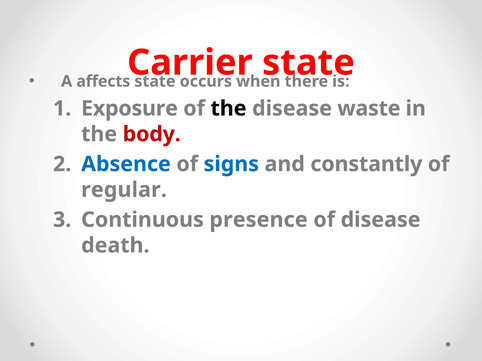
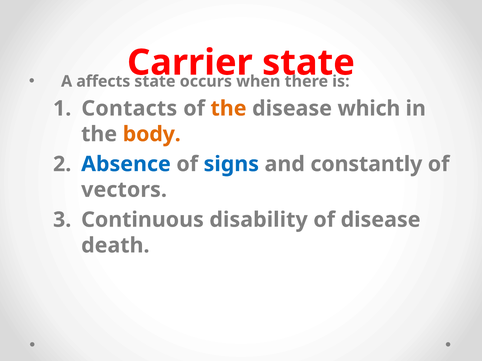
Exposure: Exposure -> Contacts (129, 109)
the colour: black -> orange (229, 109)
waste: waste -> which (369, 109)
body colour: red -> orange (152, 134)
regular: regular -> vectors (124, 190)
presence: presence -> disability (259, 220)
